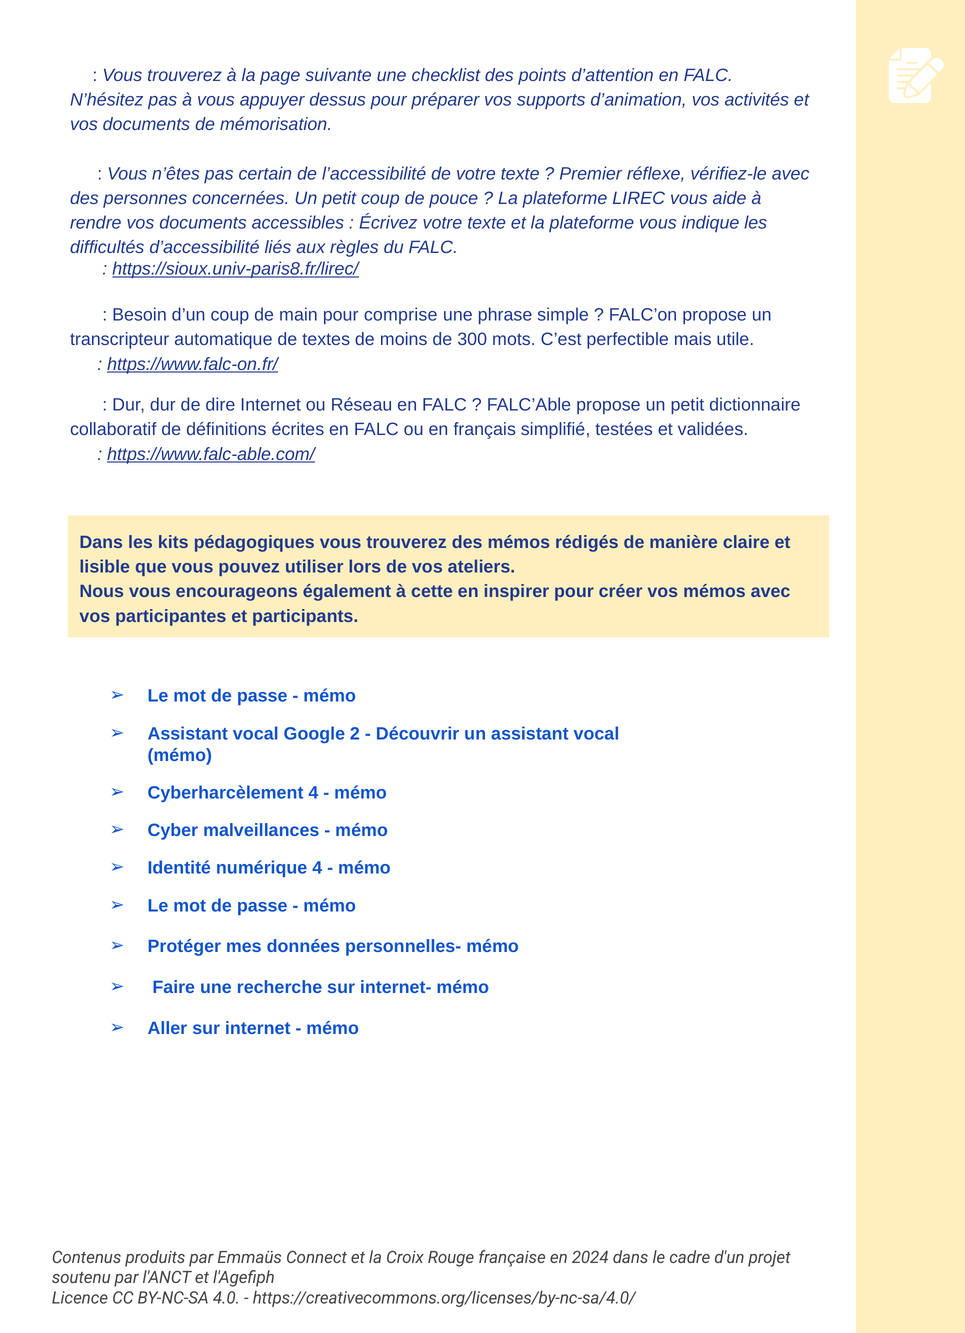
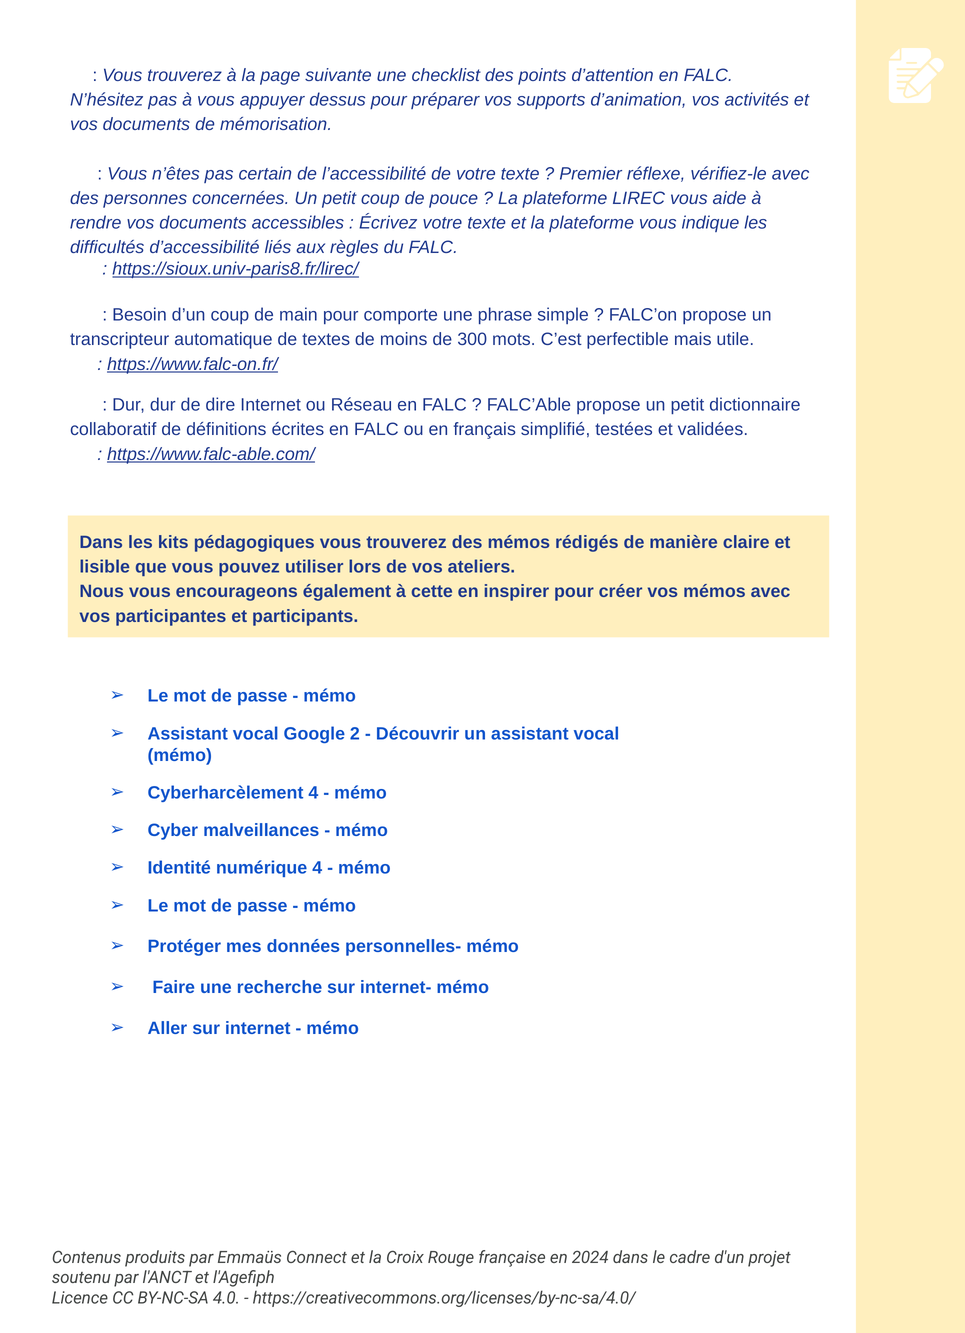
comprise: comprise -> comporte (401, 315)
